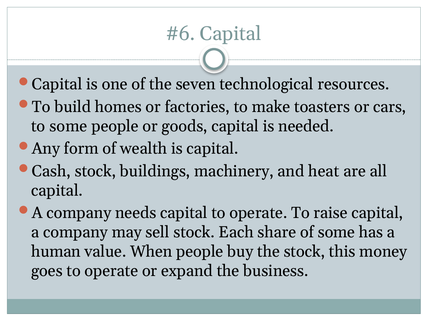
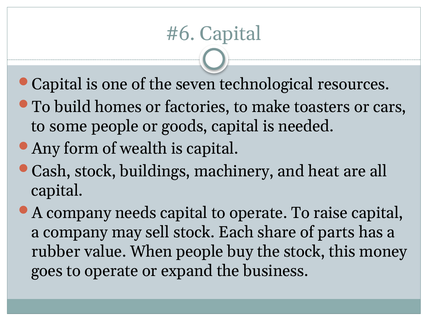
of some: some -> parts (336, 232)
human: human -> rubber (56, 251)
